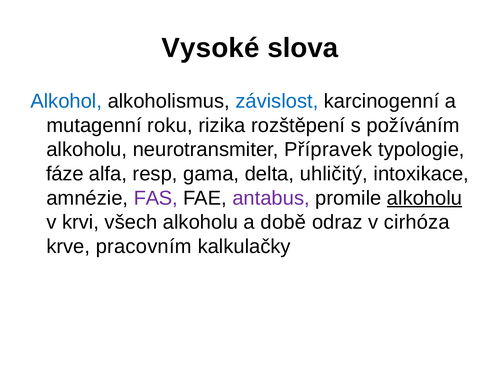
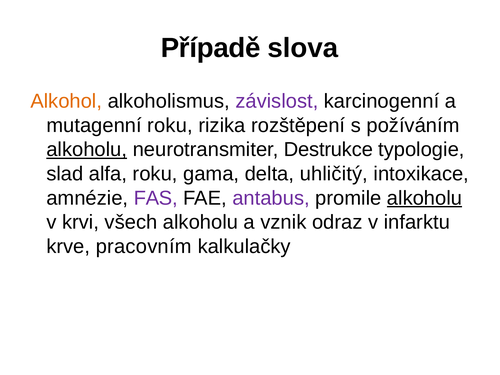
Vysoké: Vysoké -> Případě (211, 48)
Alkohol colour: blue -> orange (66, 101)
závislost colour: blue -> purple (277, 101)
alkoholu underline: none -> present (87, 150)
Přípravek: Přípravek -> Destrukce (328, 150)
fáze: fáze -> slad (65, 174)
alfa resp: resp -> roku (155, 174)
době: době -> vznik (283, 222)
cirhóza: cirhóza -> infarktu (417, 222)
